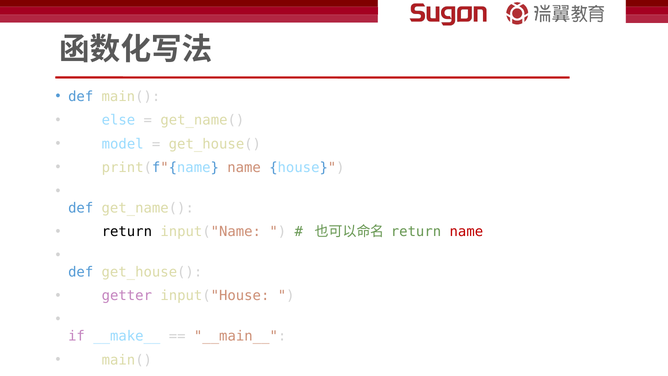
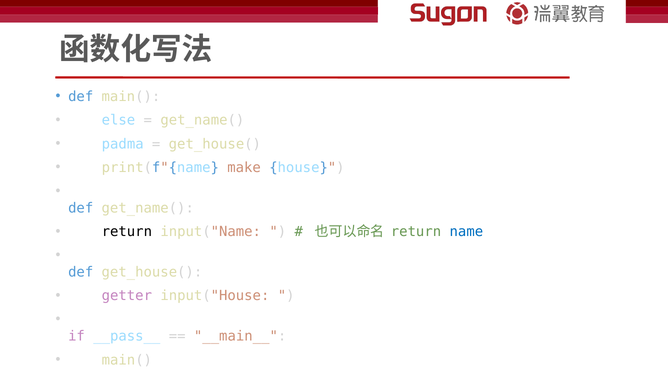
model: model -> padma (123, 144)
print(f"{name name: name -> make (244, 168)
name colour: red -> blue (466, 232)
__make__: __make__ -> __pass__ (127, 336)
